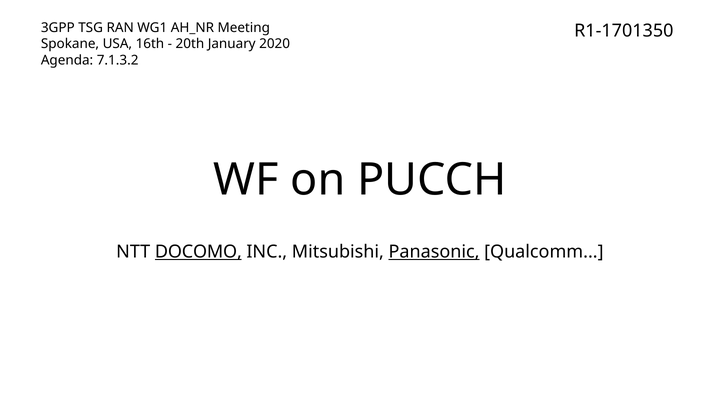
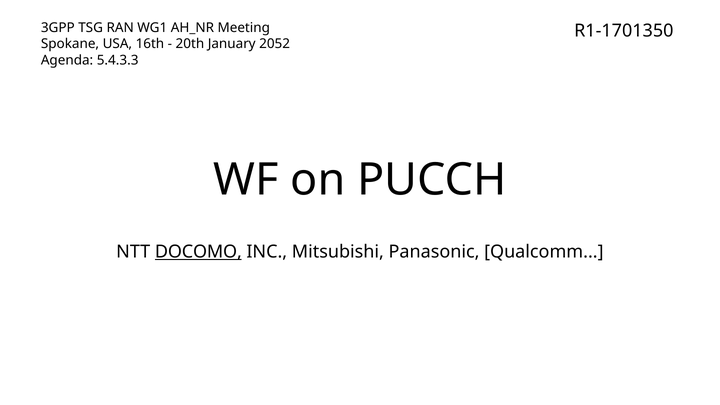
2020: 2020 -> 2052 (275, 44)
7.1.3.2: 7.1.3.2 -> 5.4.3.3 (118, 60)
Panasonic underline: present -> none (434, 252)
